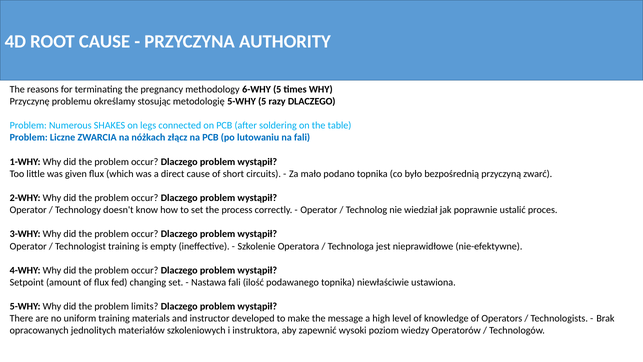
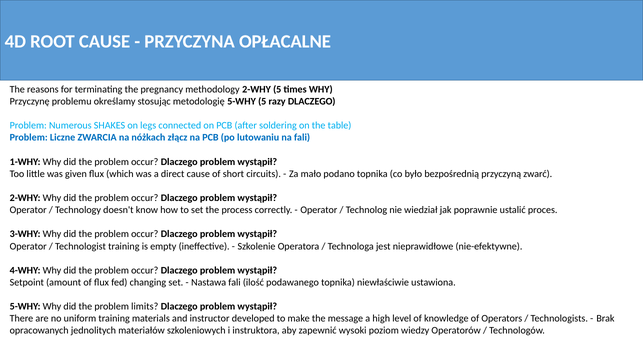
AUTHORITY: AUTHORITY -> OPŁACALNE (285, 41)
methodology 6-WHY: 6-WHY -> 2-WHY (257, 89)
